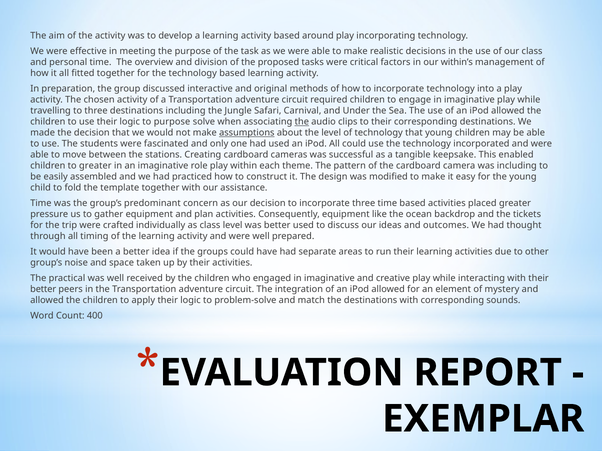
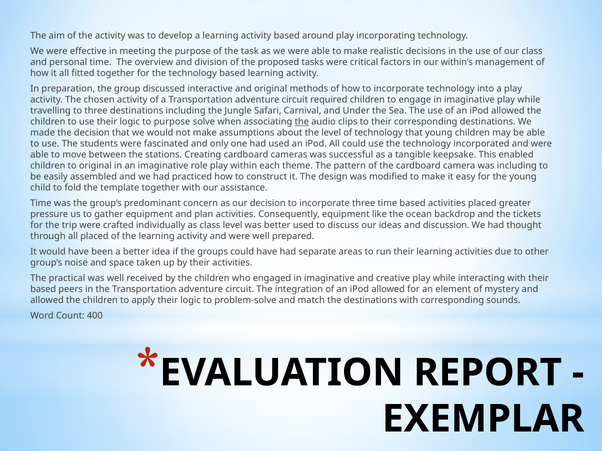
assumptions underline: present -> none (247, 133)
to greater: greater -> original (95, 166)
outcomes: outcomes -> discussion (446, 226)
all timing: timing -> placed (94, 237)
better: better -> based (43, 290)
